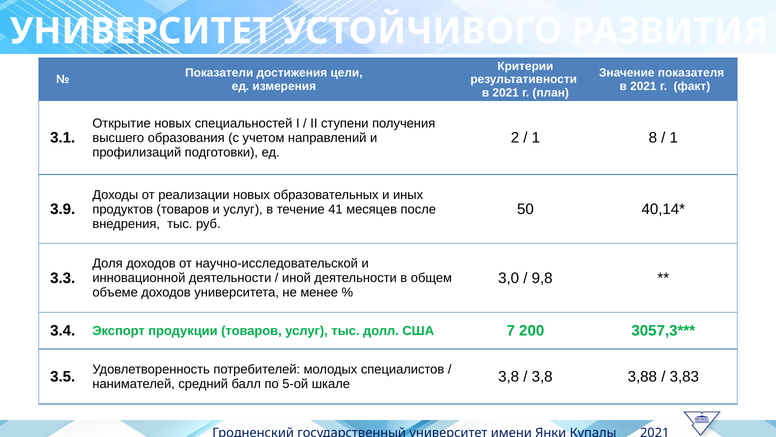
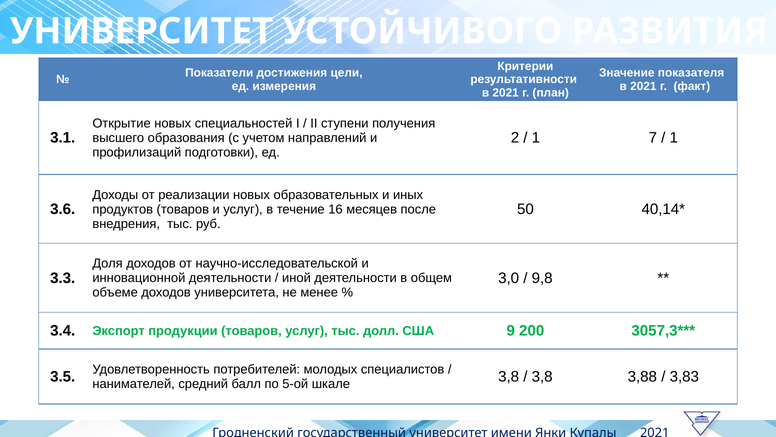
8: 8 -> 7 (653, 138)
3.9: 3.9 -> 3.6 (63, 209)
41: 41 -> 16 (335, 209)
7: 7 -> 9 (511, 330)
